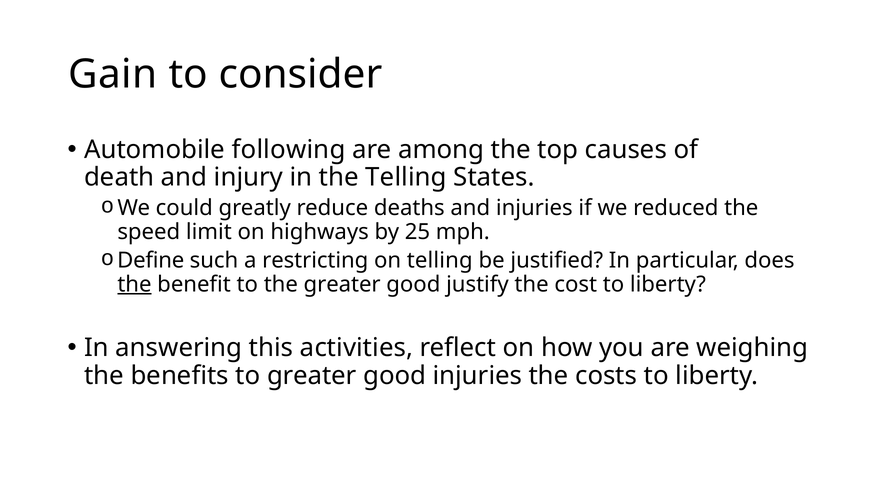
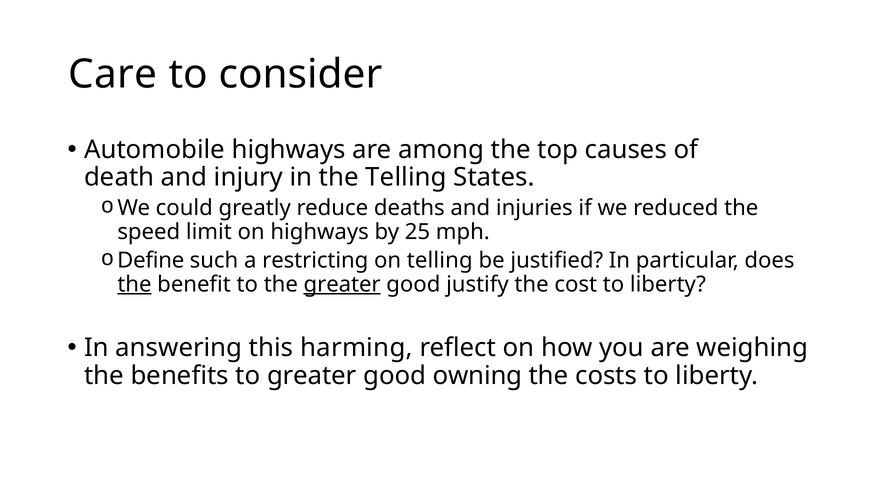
Gain: Gain -> Care (113, 74)
Automobile following: following -> highways (289, 150)
greater underline: none -> present (342, 284)
activities: activities -> harming (356, 348)
good injuries: injuries -> owning (478, 376)
